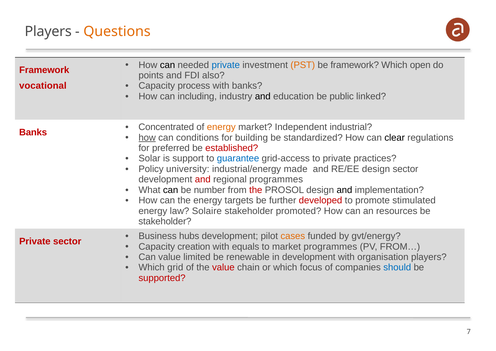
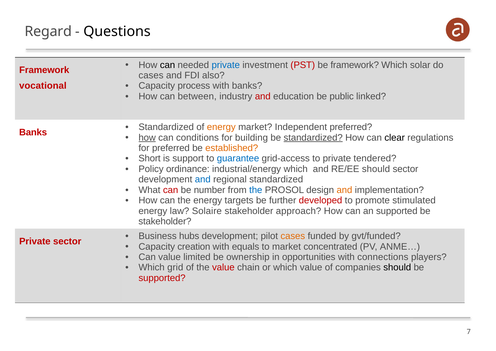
Players: Players -> Regard (48, 32)
Questions colour: orange -> black (117, 32)
PST colour: orange -> red (303, 65)
open: open -> solar (420, 65)
points: points -> cases (151, 75)
including: including -> between (197, 96)
and colour: black -> red (263, 96)
Concentrated: Concentrated -> Standardized (166, 127)
Independent industrial: industrial -> preferred (351, 127)
standardized underline: none -> present (313, 138)
established colour: red -> orange (232, 148)
Solar: Solar -> Short (150, 158)
practices: practices -> tendered (375, 158)
university: university -> ordinance (188, 169)
industrial/energy made: made -> which (296, 169)
RE/EE design: design -> should (376, 169)
and colour: red -> blue (203, 179)
regional programmes: programmes -> standardized (276, 179)
can colour: black -> red (171, 190)
the colour: red -> blue (256, 190)
and colour: black -> orange (344, 190)
promoted: promoted -> approach (299, 211)
an resources: resources -> supported (397, 211)
gvt/energy: gvt/energy -> gvt/funded (376, 236)
market programmes: programmes -> concentrated (330, 247)
FROM…: FROM… -> ANME… (400, 247)
renewable: renewable -> ownership (248, 257)
in development: development -> opportunities (309, 257)
organisation: organisation -> connections (383, 257)
which focus: focus -> value (311, 268)
should colour: blue -> black (397, 268)
